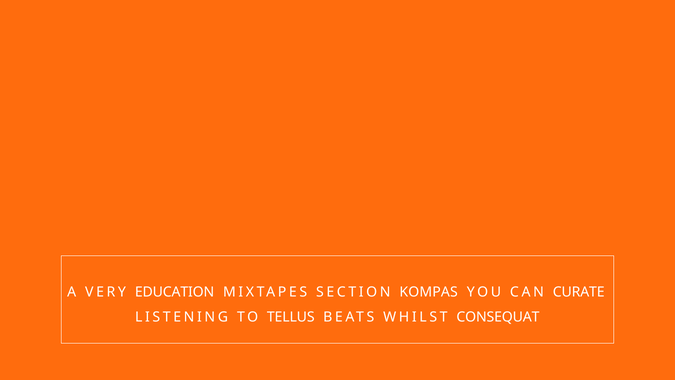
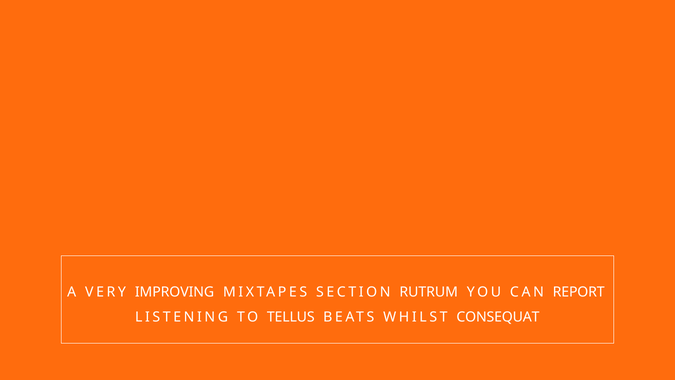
EDUCATION: EDUCATION -> IMPROVING (175, 292)
KOMPAS: KOMPAS -> RUTRUM (429, 292)
CURATE: CURATE -> REPORT (579, 292)
